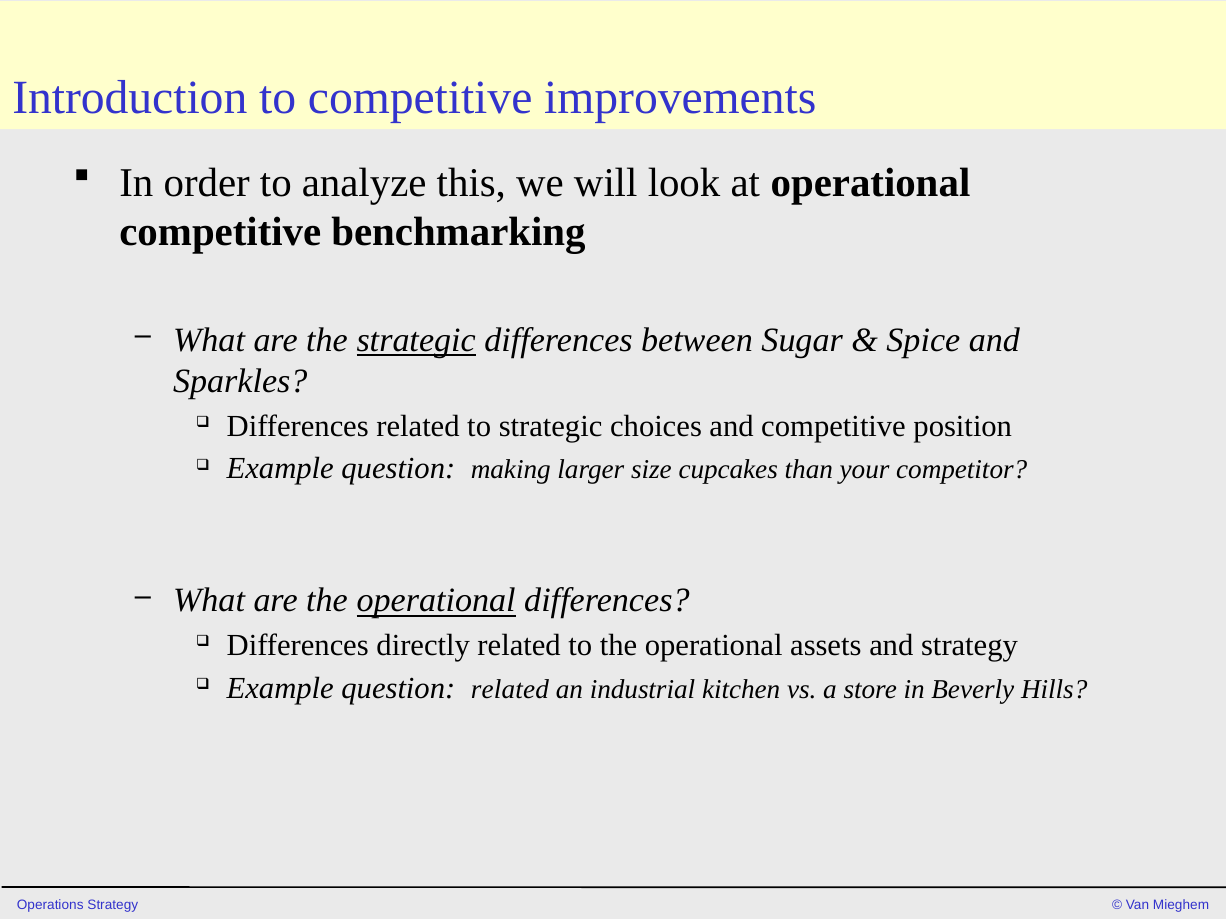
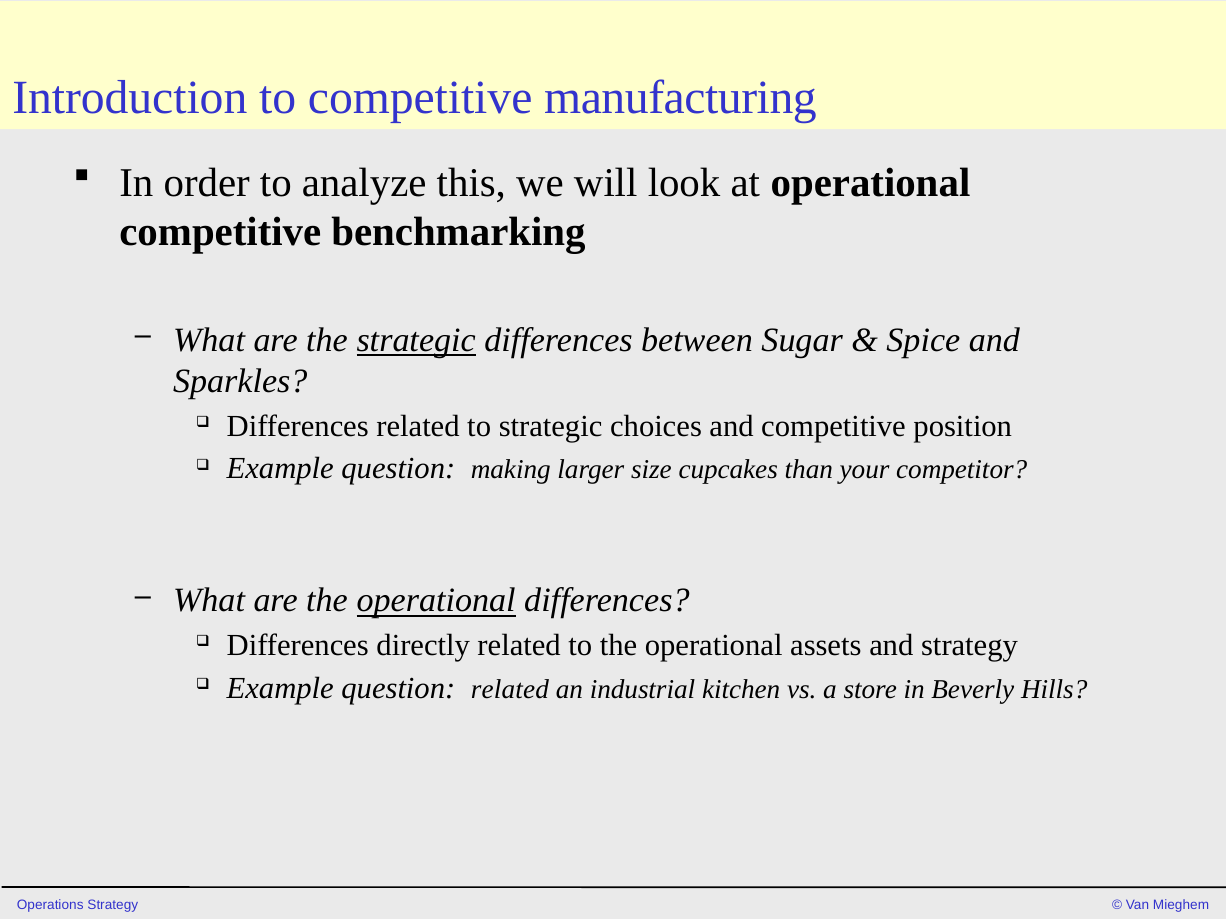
improvements: improvements -> manufacturing (680, 98)
